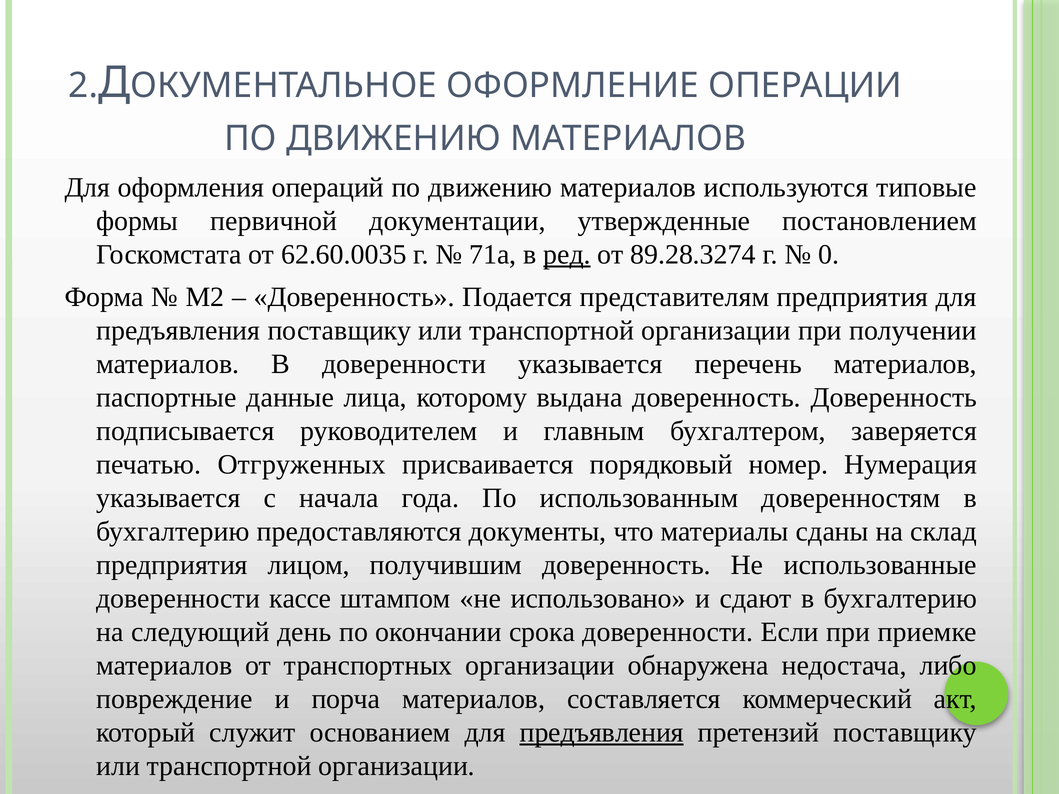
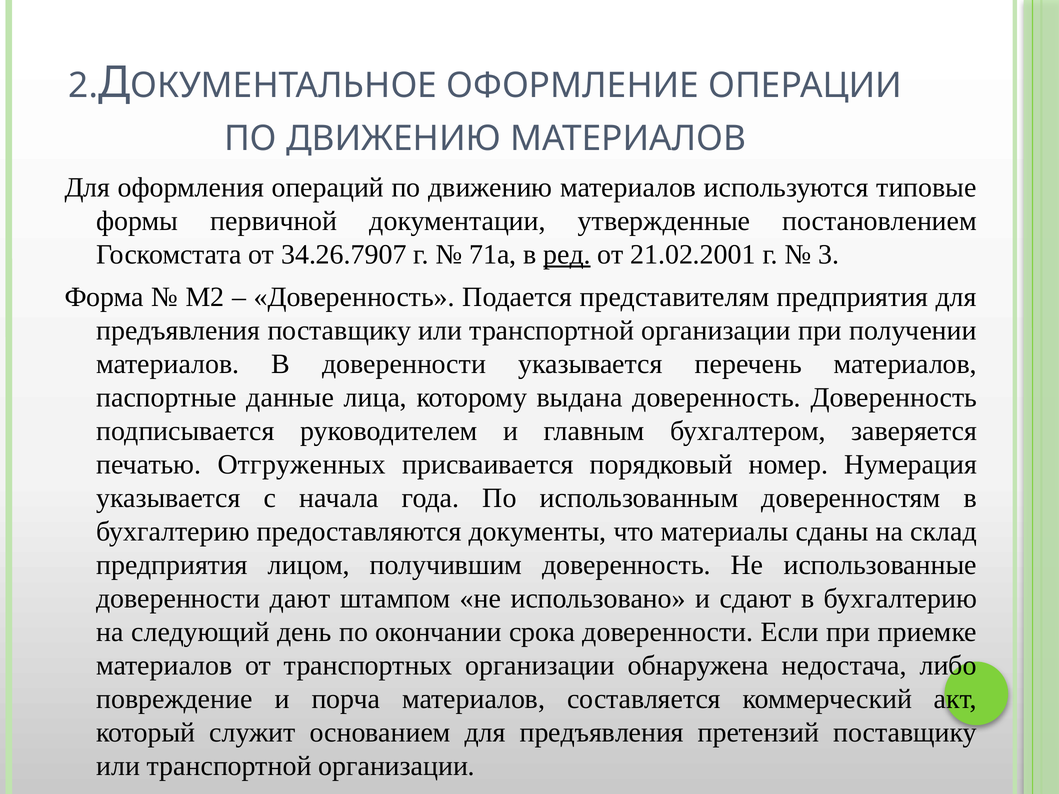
62.60.0035: 62.60.0035 -> 34.26.7907 (344, 255)
89.28.3274: 89.28.3274 -> 21.02.2001 (693, 255)
0: 0 -> 3 (829, 255)
кассе: кассе -> дают (300, 599)
предъявления underline: present -> none (602, 733)
